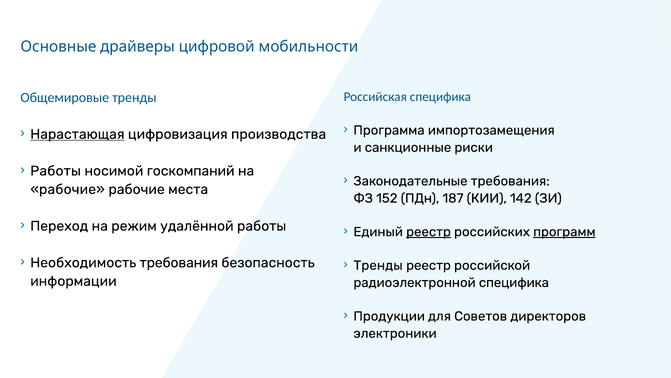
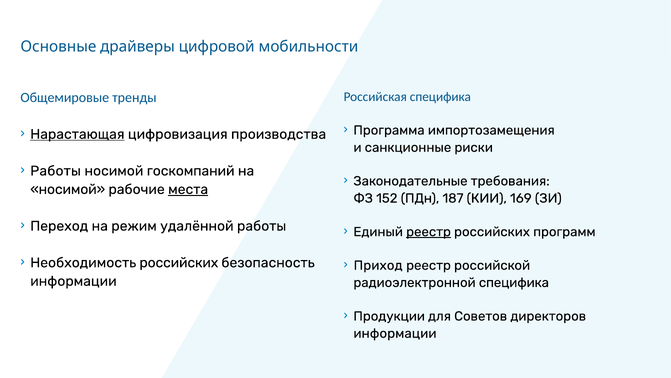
рабочие: рабочие -> носимой (68, 189)
места underline: none -> present (188, 189)
142: 142 -> 169 (521, 198)
программ underline: present -> none (564, 231)
Необходимость требования: требования -> российских (179, 262)
Тренды: Тренды -> Приход (378, 265)
электроники: электроники -> информации (395, 333)
